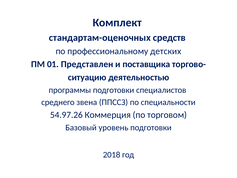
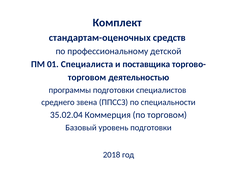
детских: детских -> детской (166, 51)
Представлен: Представлен -> Специалиста (87, 64)
ситуацию: ситуацию -> торговом (87, 77)
54.97.26: 54.97.26 -> 35.02.04 (66, 115)
